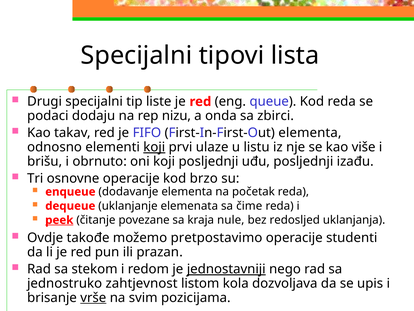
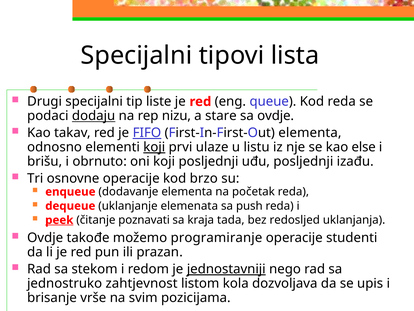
dodaju underline: none -> present (94, 116)
onda: onda -> stare (221, 116)
sa zbirci: zbirci -> ovdje (276, 116)
FIFO underline: none -> present (147, 133)
više: više -> else (364, 147)
čime: čime -> push (249, 206)
povezane: povezane -> poznavati (144, 220)
nule: nule -> tada (231, 220)
pretpostavimo: pretpostavimo -> programiranje (216, 237)
vrše underline: present -> none (93, 297)
